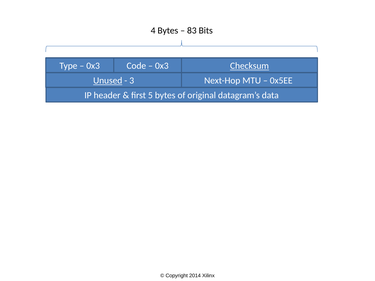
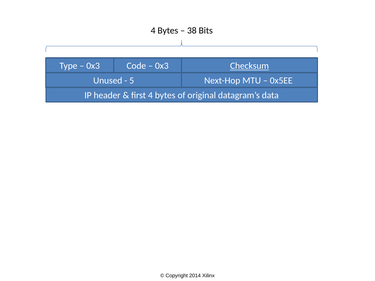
83: 83 -> 38 (192, 31)
Unused underline: present -> none (108, 81)
3: 3 -> 5 (132, 81)
first 5: 5 -> 4 (150, 95)
